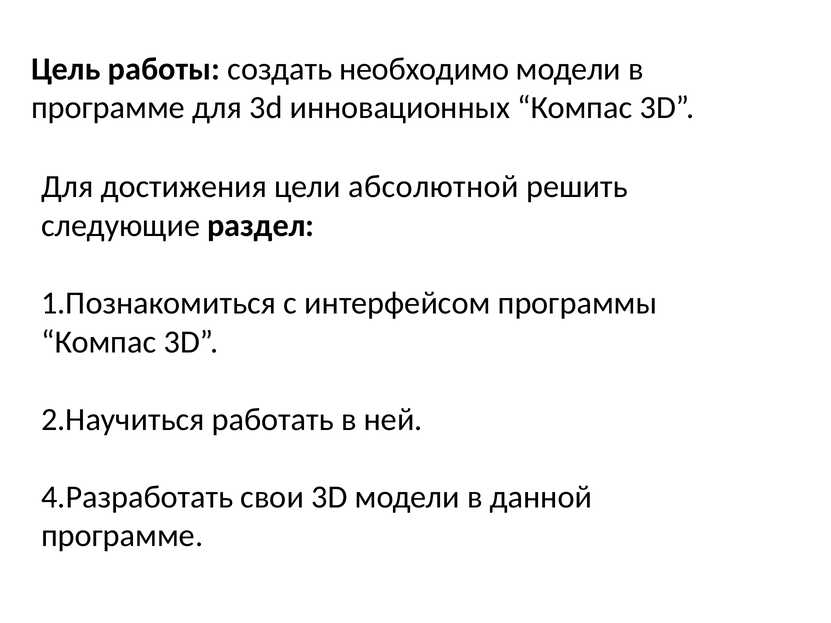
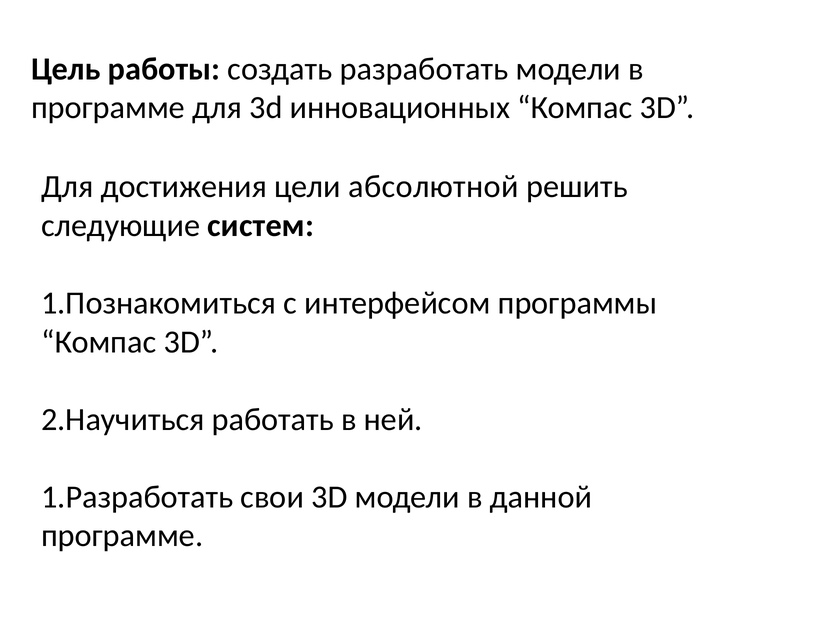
необходимо: необходимо -> разработать (424, 69)
раздел: раздел -> систем (261, 226)
4.Разработать: 4.Разработать -> 1.Разработать (137, 497)
